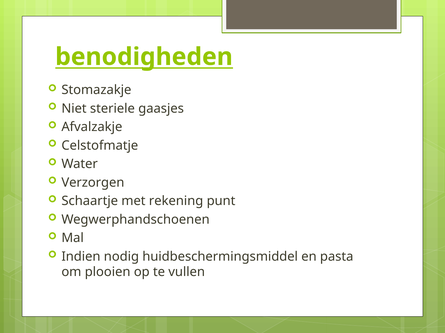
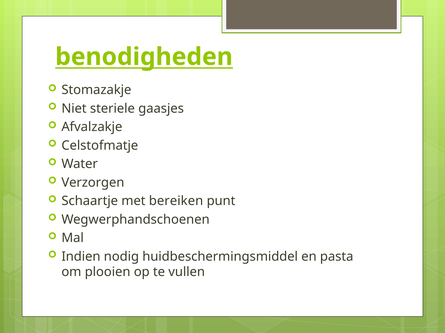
rekening: rekening -> bereiken (176, 201)
